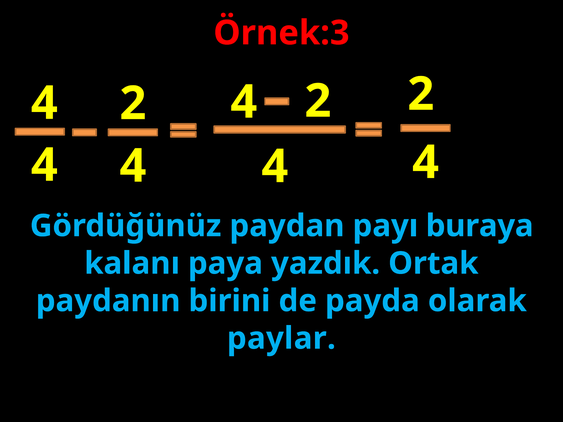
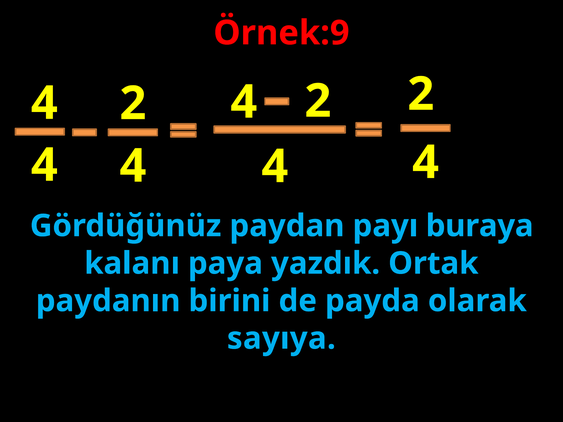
Örnek:3: Örnek:3 -> Örnek:9 (281, 33)
paylar: paylar -> sayıya (281, 339)
